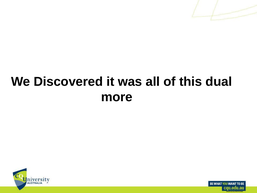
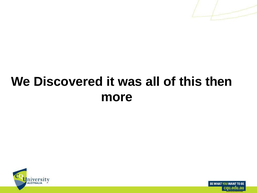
dual: dual -> then (219, 82)
